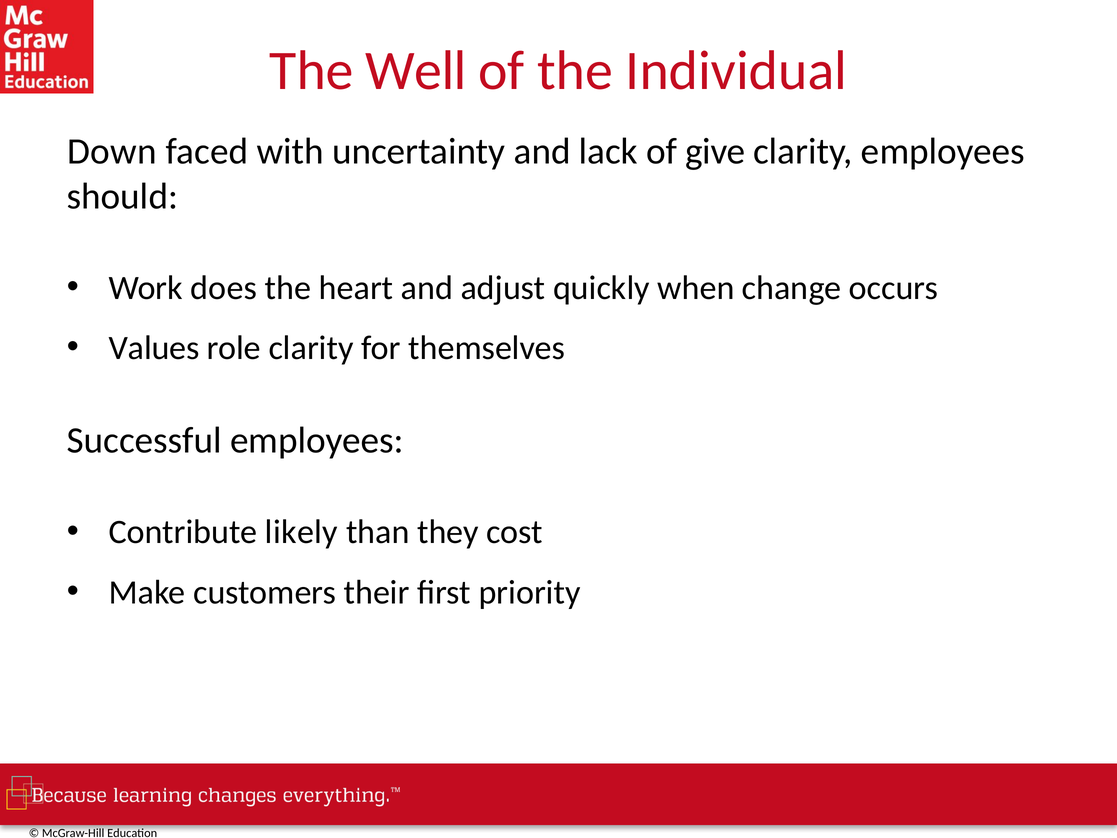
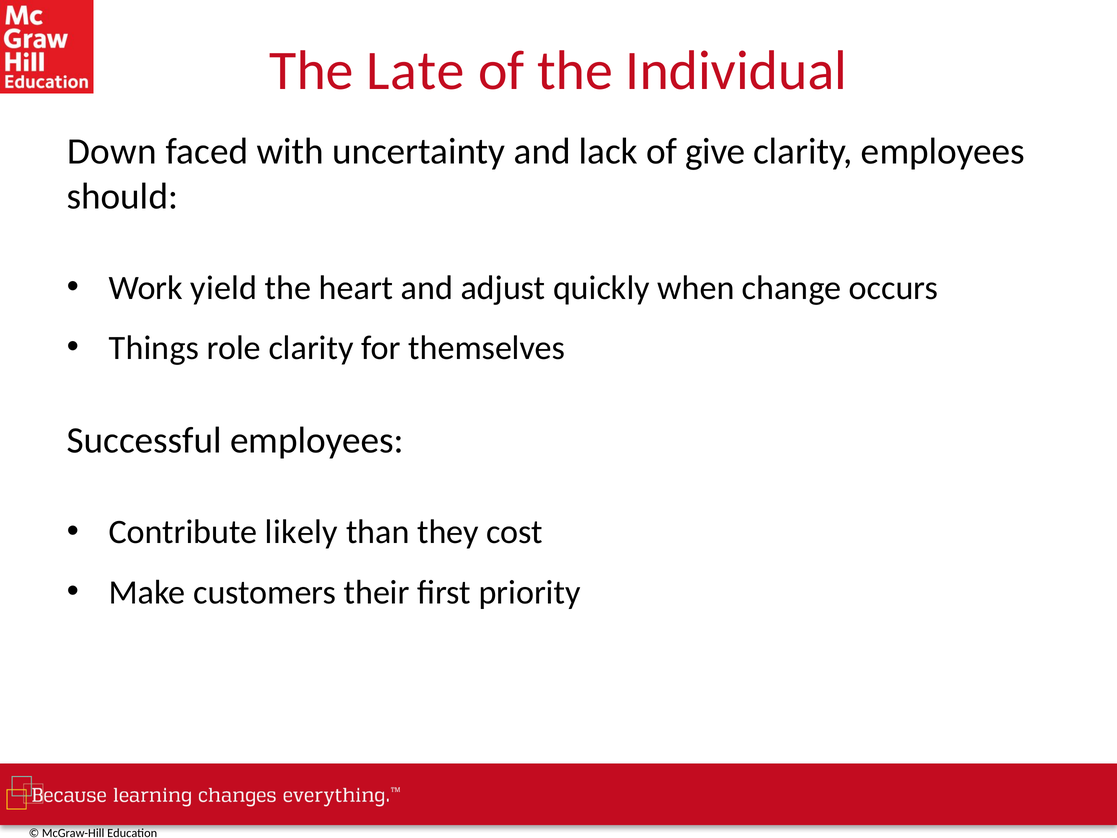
Well: Well -> Late (415, 71)
does: does -> yield (224, 288)
Values: Values -> Things (154, 348)
